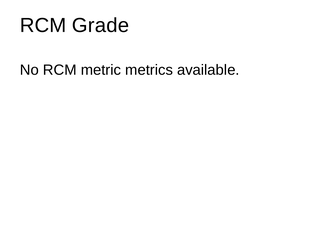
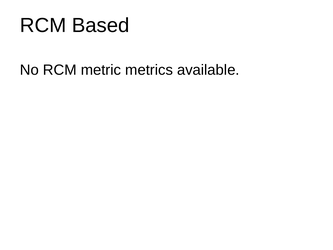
Grade: Grade -> Based (101, 25)
